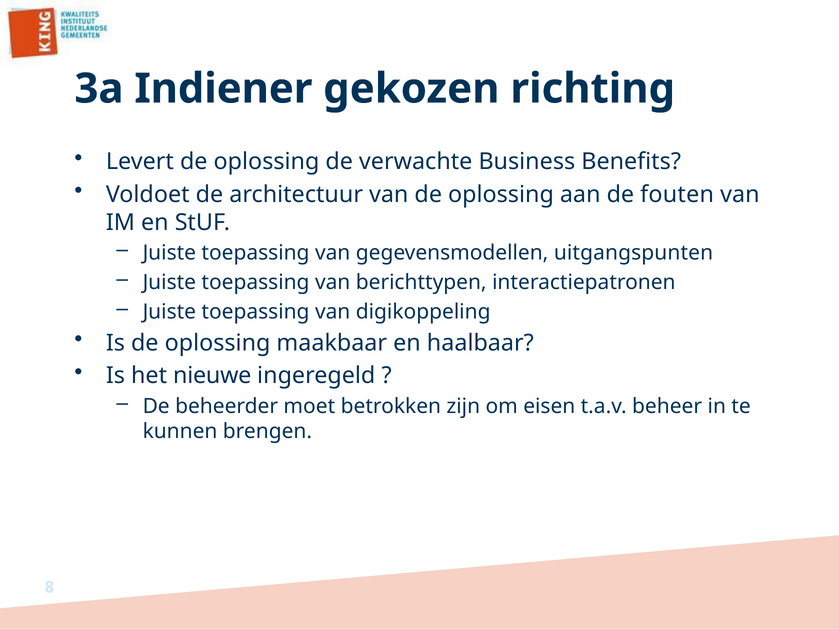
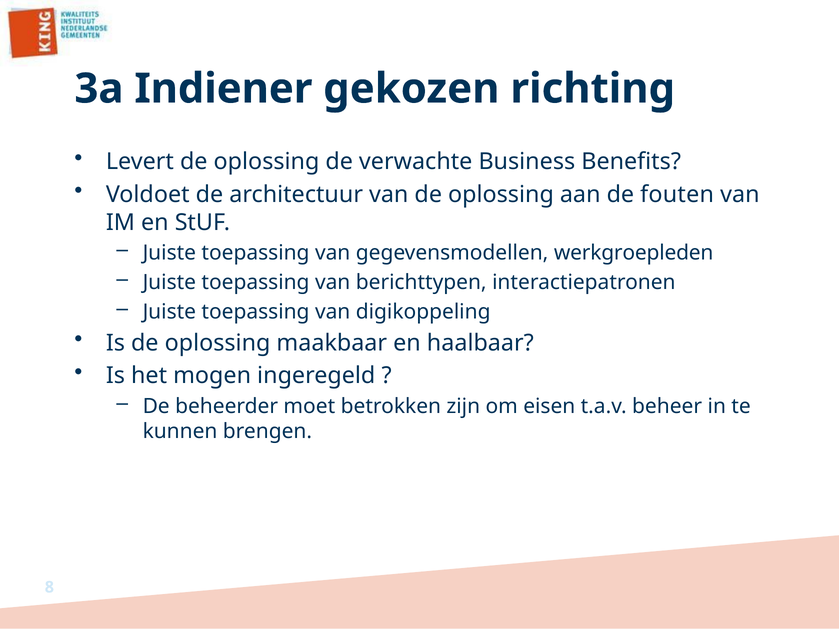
uitgangspunten: uitgangspunten -> werkgroepleden (634, 253)
nieuwe: nieuwe -> mogen (212, 376)
